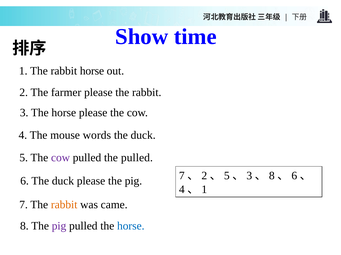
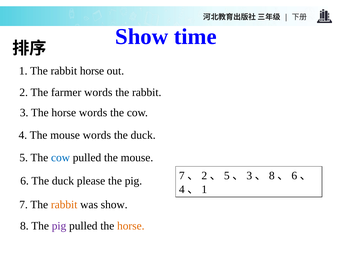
farmer please: please -> words (98, 93)
horse please: please -> words (93, 113)
cow colour: purple -> blue (61, 158)
pulled the pulled: pulled -> mouse (137, 158)
was came: came -> show (114, 205)
horse colour: blue -> orange (131, 227)
